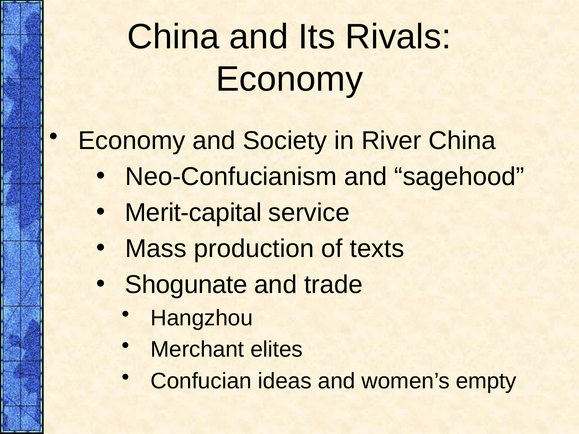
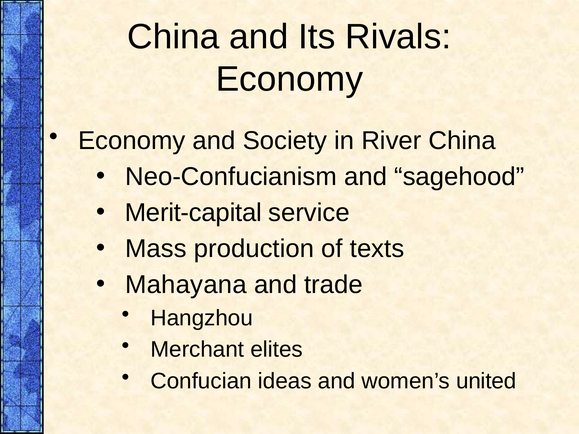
Shogunate: Shogunate -> Mahayana (186, 285)
empty: empty -> united (486, 381)
